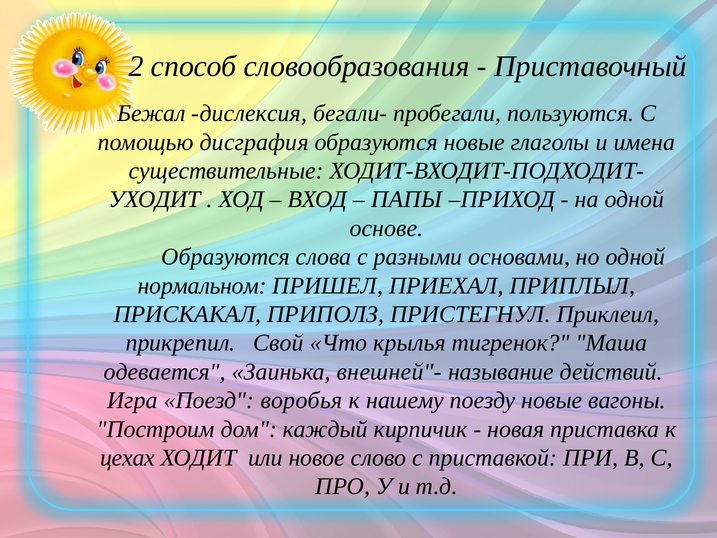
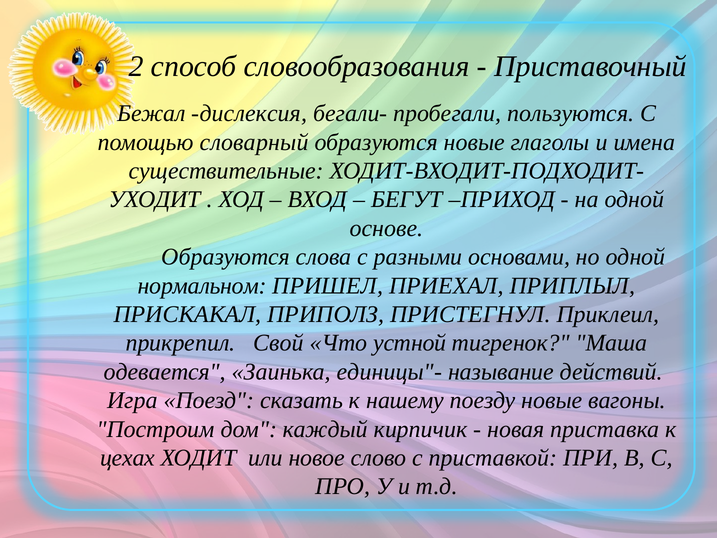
дисграфия: дисграфия -> словарный (254, 142)
ПАПЫ: ПАПЫ -> БЕГУТ (407, 199)
крылья: крылья -> устной (410, 343)
внешней"-: внешней"- -> единицы"- (389, 372)
воробья: воробья -> сказать (302, 400)
